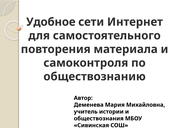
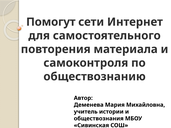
Удобное: Удобное -> Помогут (51, 22)
